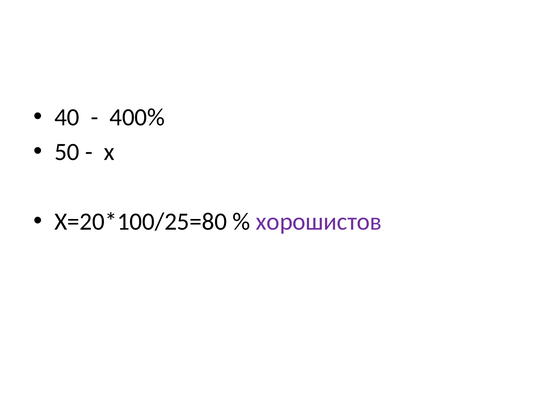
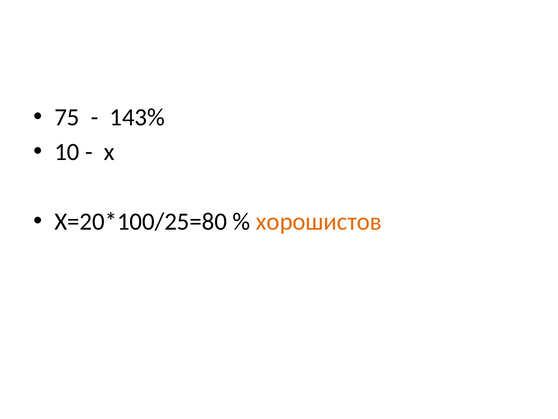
40: 40 -> 75 (67, 117)
400%: 400% -> 143% (137, 117)
50: 50 -> 10 (67, 152)
хорошистов colour: purple -> orange (319, 221)
